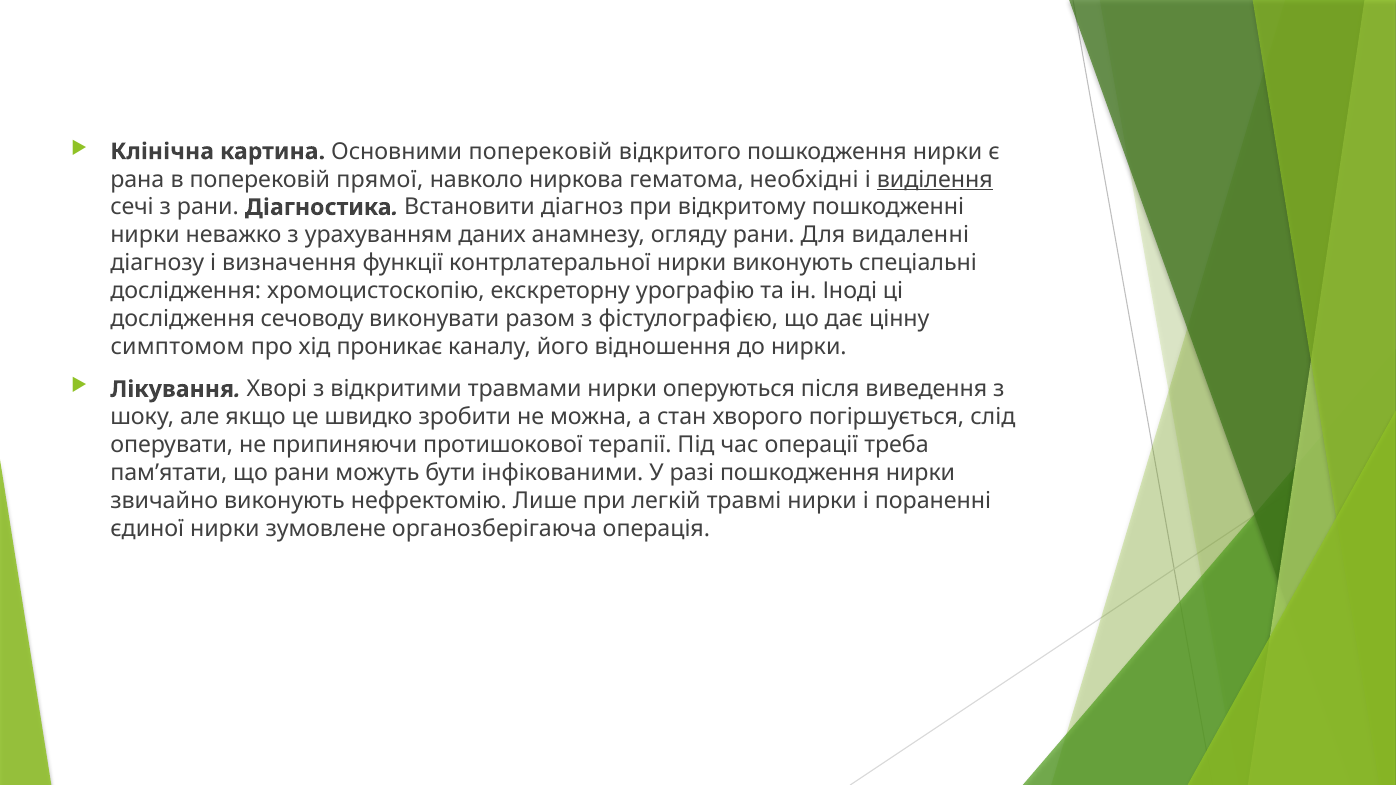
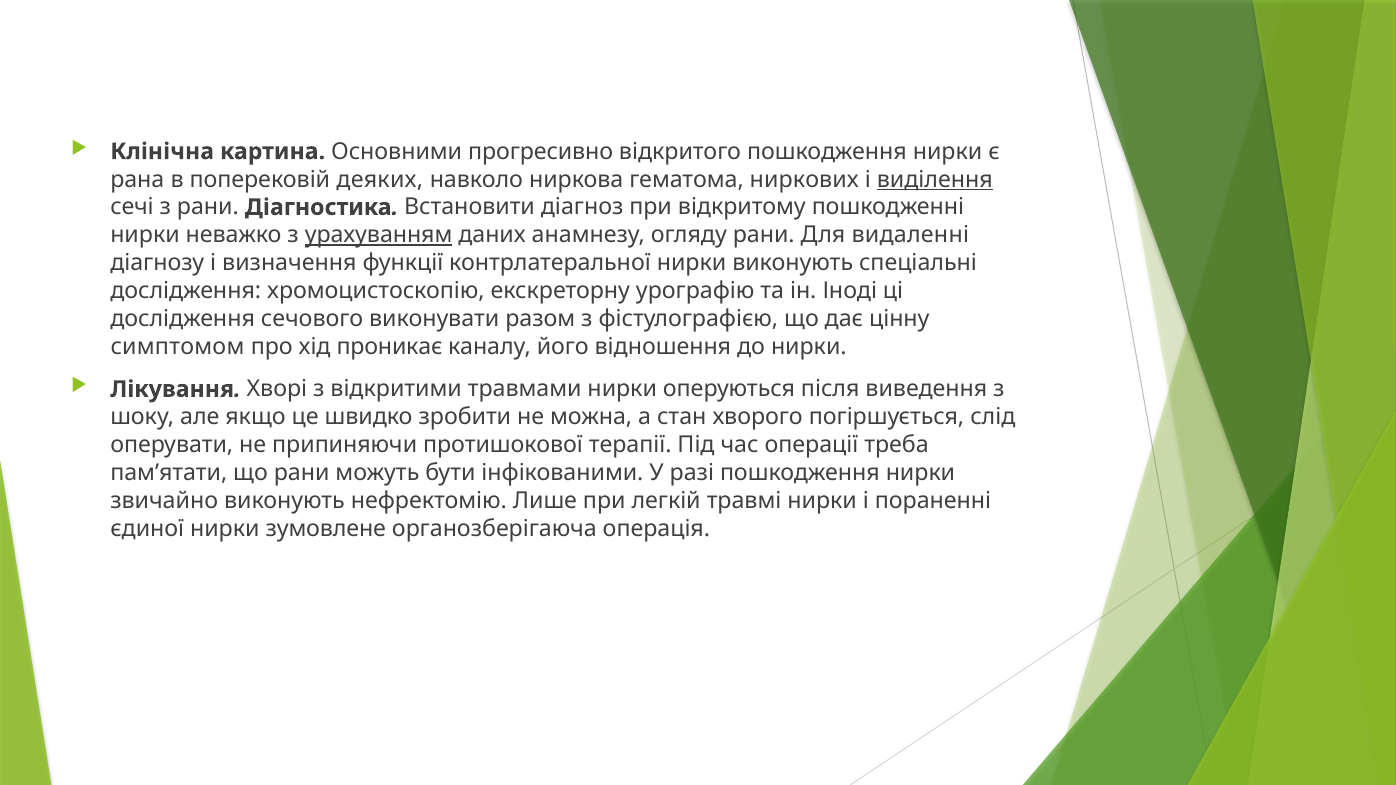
Основними поперековій: поперековій -> прогресивно (541, 152)
прямої: прямої -> деяких (380, 179)
необхідні: необхідні -> ниркових (804, 179)
урахуванням underline: none -> present (379, 235)
сечоводу: сечоводу -> сечового (312, 319)
